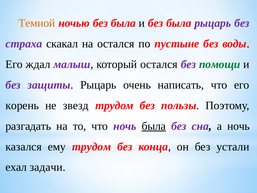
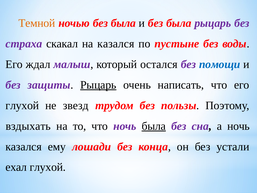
на остался: остался -> казался (116, 44)
помощи colour: green -> blue (220, 64)
Рыцарь underline: none -> present (98, 85)
корень: корень -> глухой (22, 105)
разгадать: разгадать -> вздыхать (28, 126)
ему трудом: трудом -> лошади (92, 146)
ехал задачи: задачи -> глухой (48, 167)
